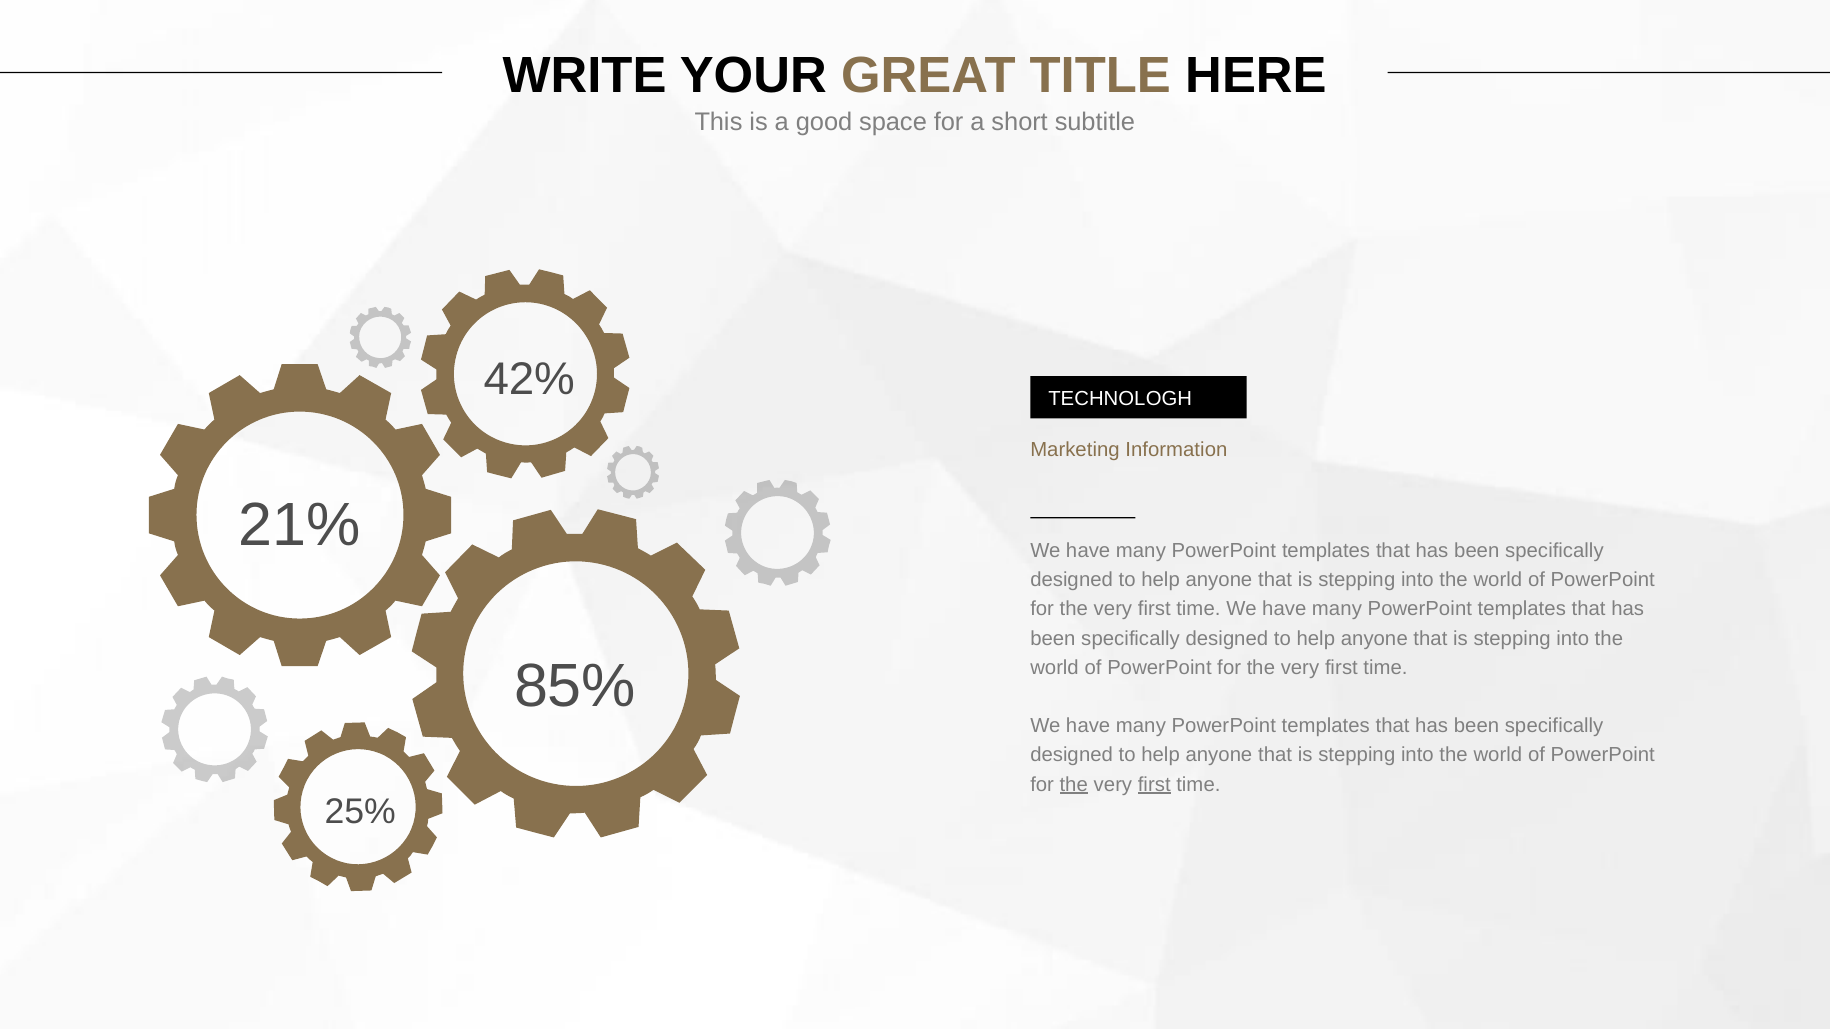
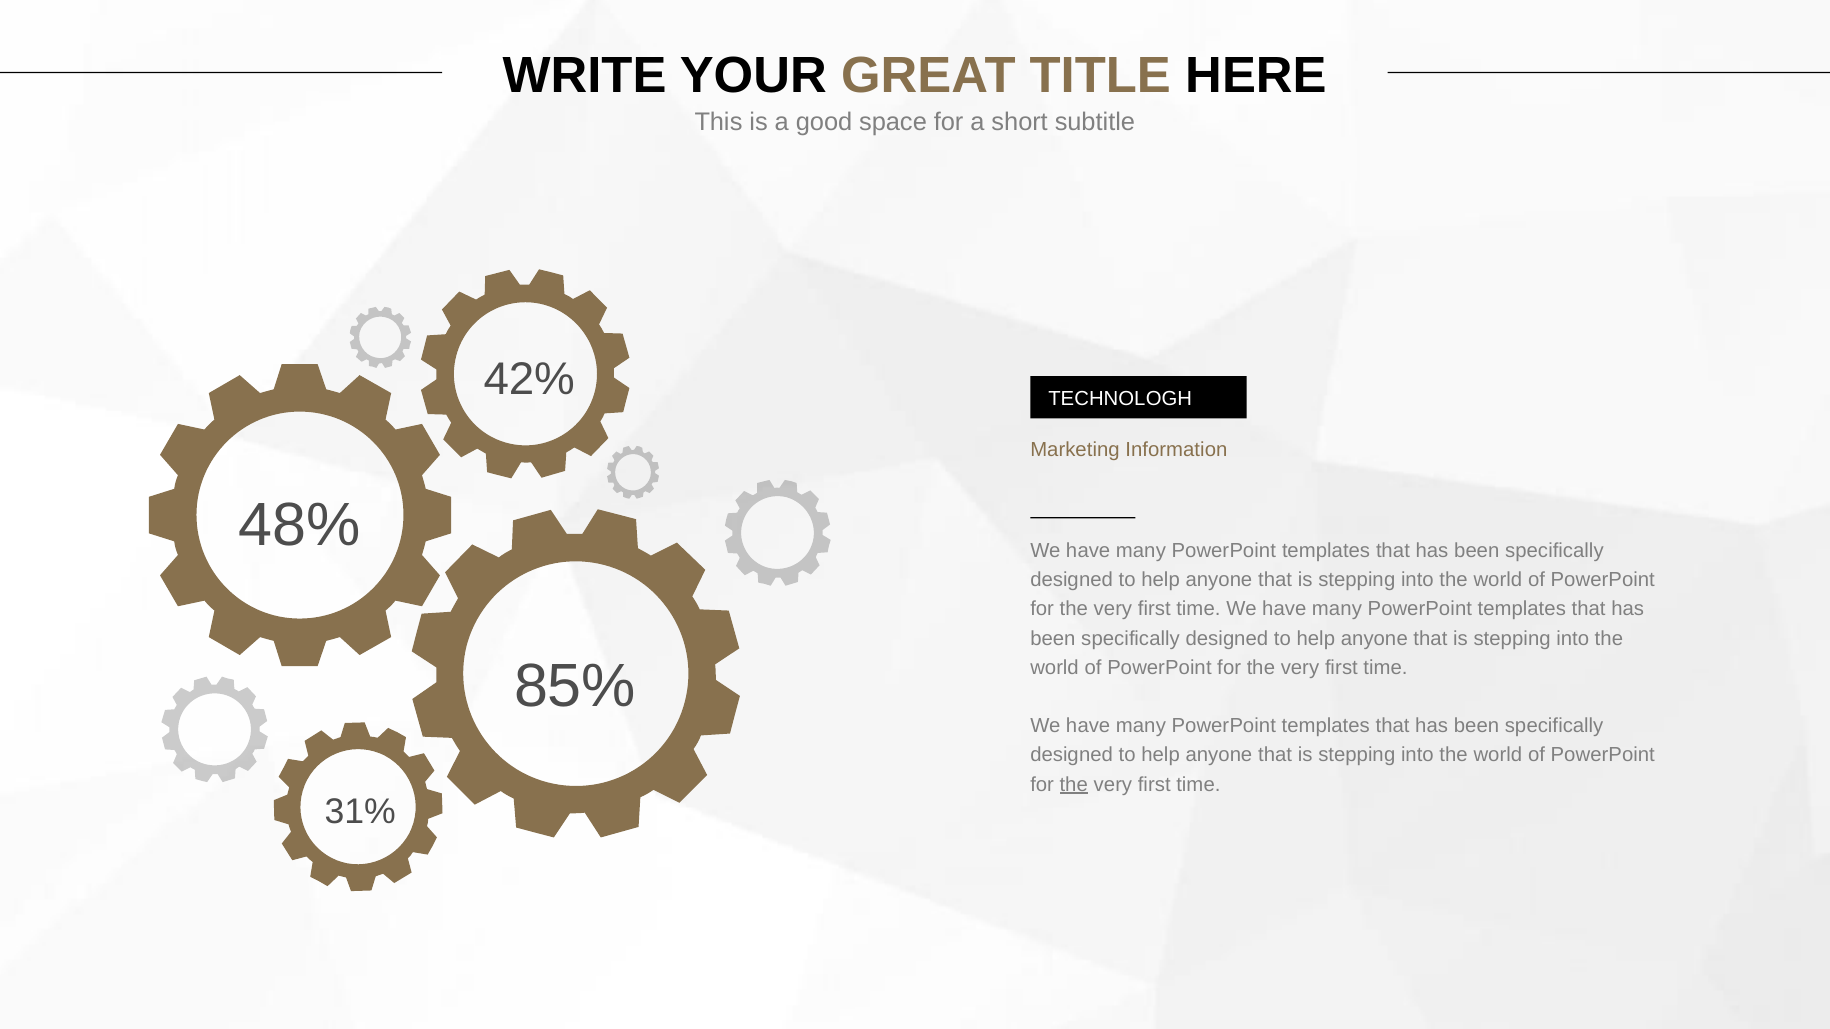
21%: 21% -> 48% (299, 525)
first underline: present -> none (1154, 784)
25%: 25% -> 31% (360, 812)
